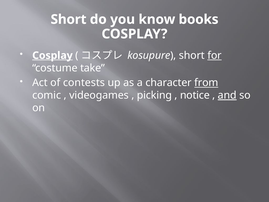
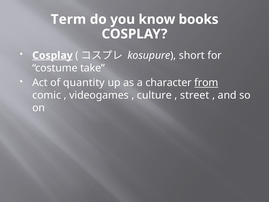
Short: Short -> Term (68, 19)
for underline: present -> none (215, 55)
contests: contests -> quantity (84, 83)
picking: picking -> culture (154, 95)
notice: notice -> street (195, 95)
and underline: present -> none (227, 95)
